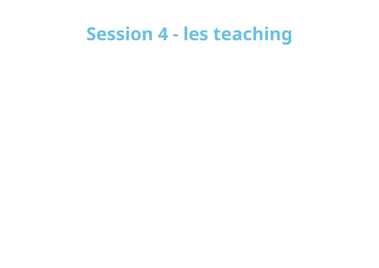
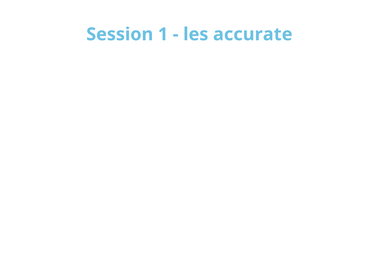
4: 4 -> 1 (163, 34)
teaching: teaching -> accurate (253, 34)
